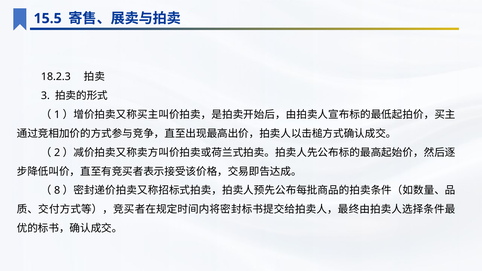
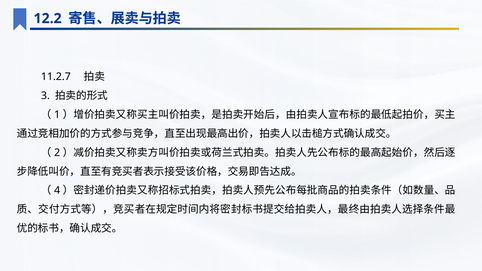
15.5: 15.5 -> 12.2 (48, 18)
18.2.3: 18.2.3 -> 11.2.7 (56, 77)
8: 8 -> 4 (57, 191)
